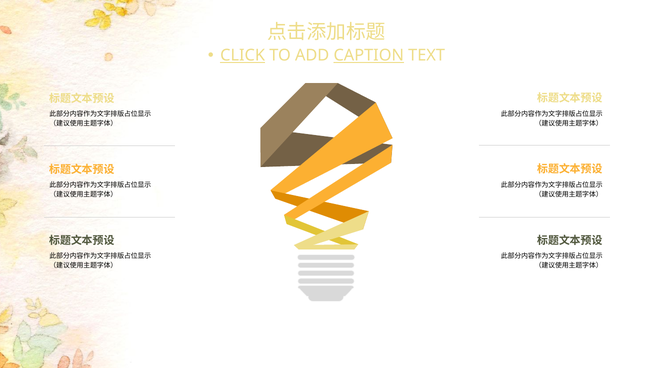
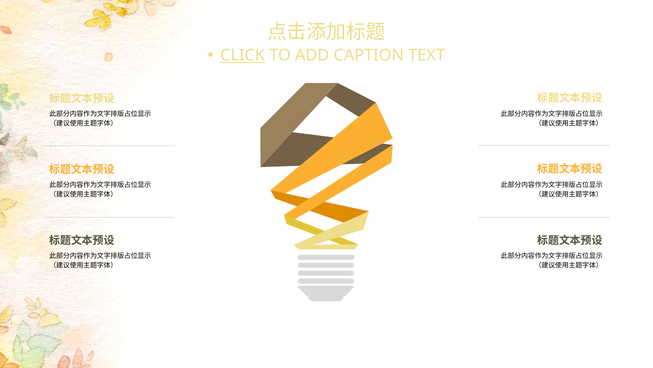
CAPTION underline: present -> none (369, 55)
